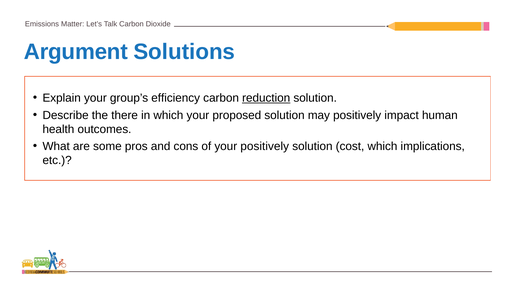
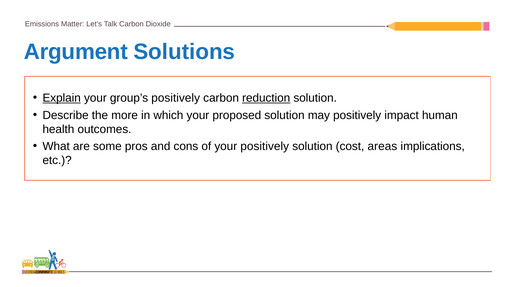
Explain underline: none -> present (62, 98)
group’s efficiency: efficiency -> positively (176, 98)
there: there -> more (125, 115)
cost which: which -> areas (382, 147)
